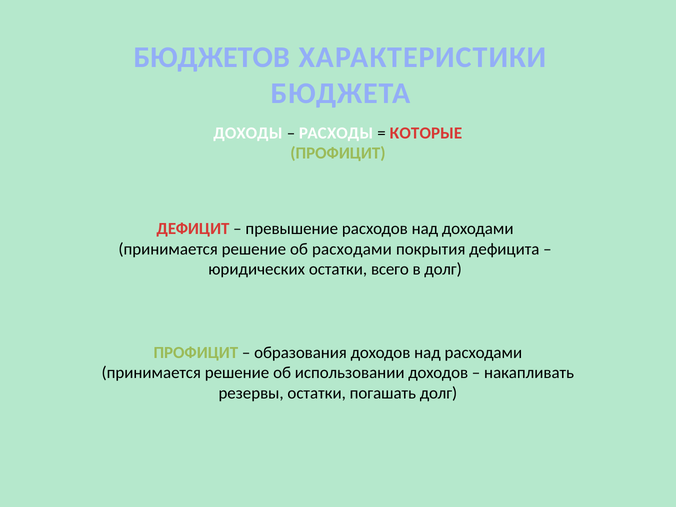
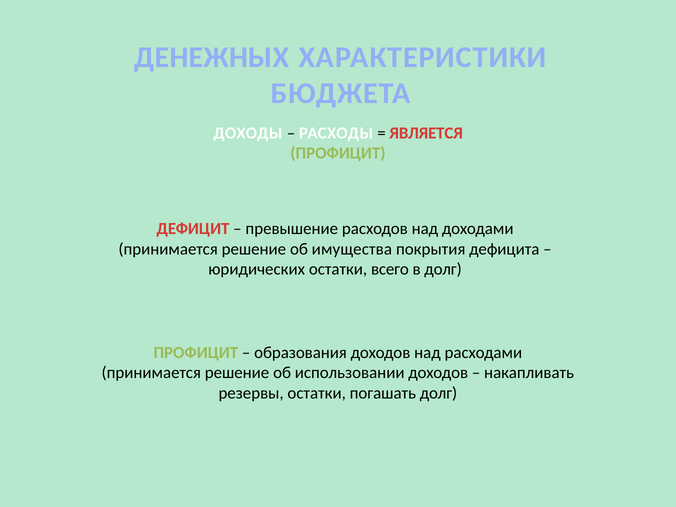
БЮДЖЕТОВ: БЮДЖЕТОВ -> ДЕНЕЖНЫХ (212, 57)
КОТОРЫЕ: КОТОРЫЕ -> ЯВЛЯЕТСЯ (426, 133)
об расходами: расходами -> имущества (352, 249)
